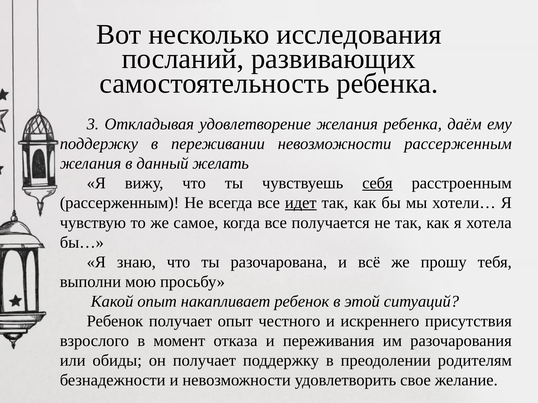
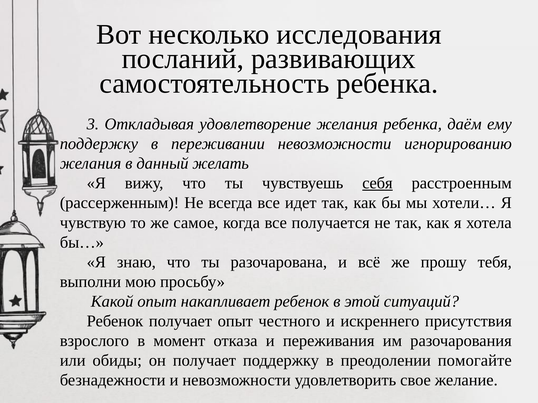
невозможности рассерженным: рассерженным -> игнорированию (458, 144)
идет underline: present -> none (301, 203)
родителям: родителям -> помогайте (475, 361)
